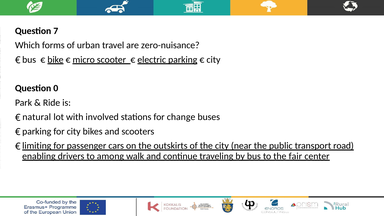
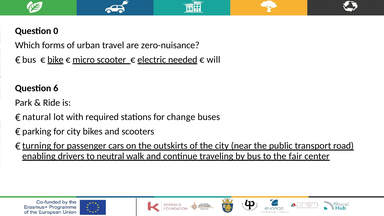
7: 7 -> 0 (56, 31)
electric parking: parking -> needed (183, 60)
city: city -> will (213, 60)
0: 0 -> 6 (56, 88)
involved: involved -> required (102, 117)
limiting: limiting -> turning (37, 146)
among: among -> neutral (111, 156)
